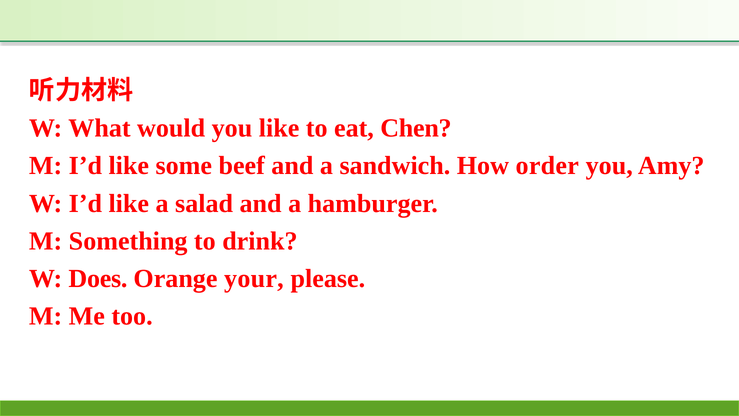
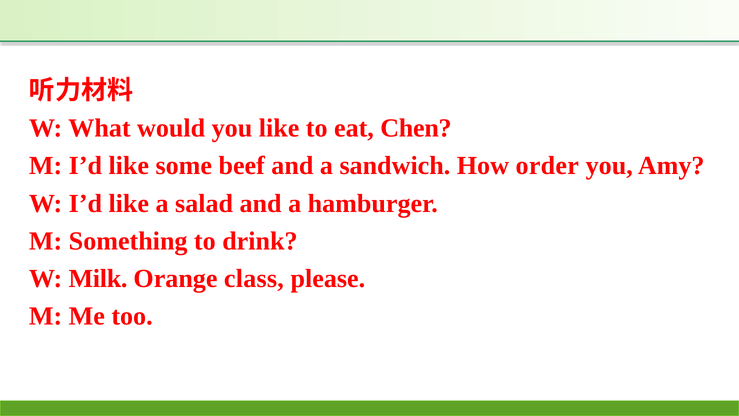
Does: Does -> Milk (98, 278)
your: your -> class (254, 278)
